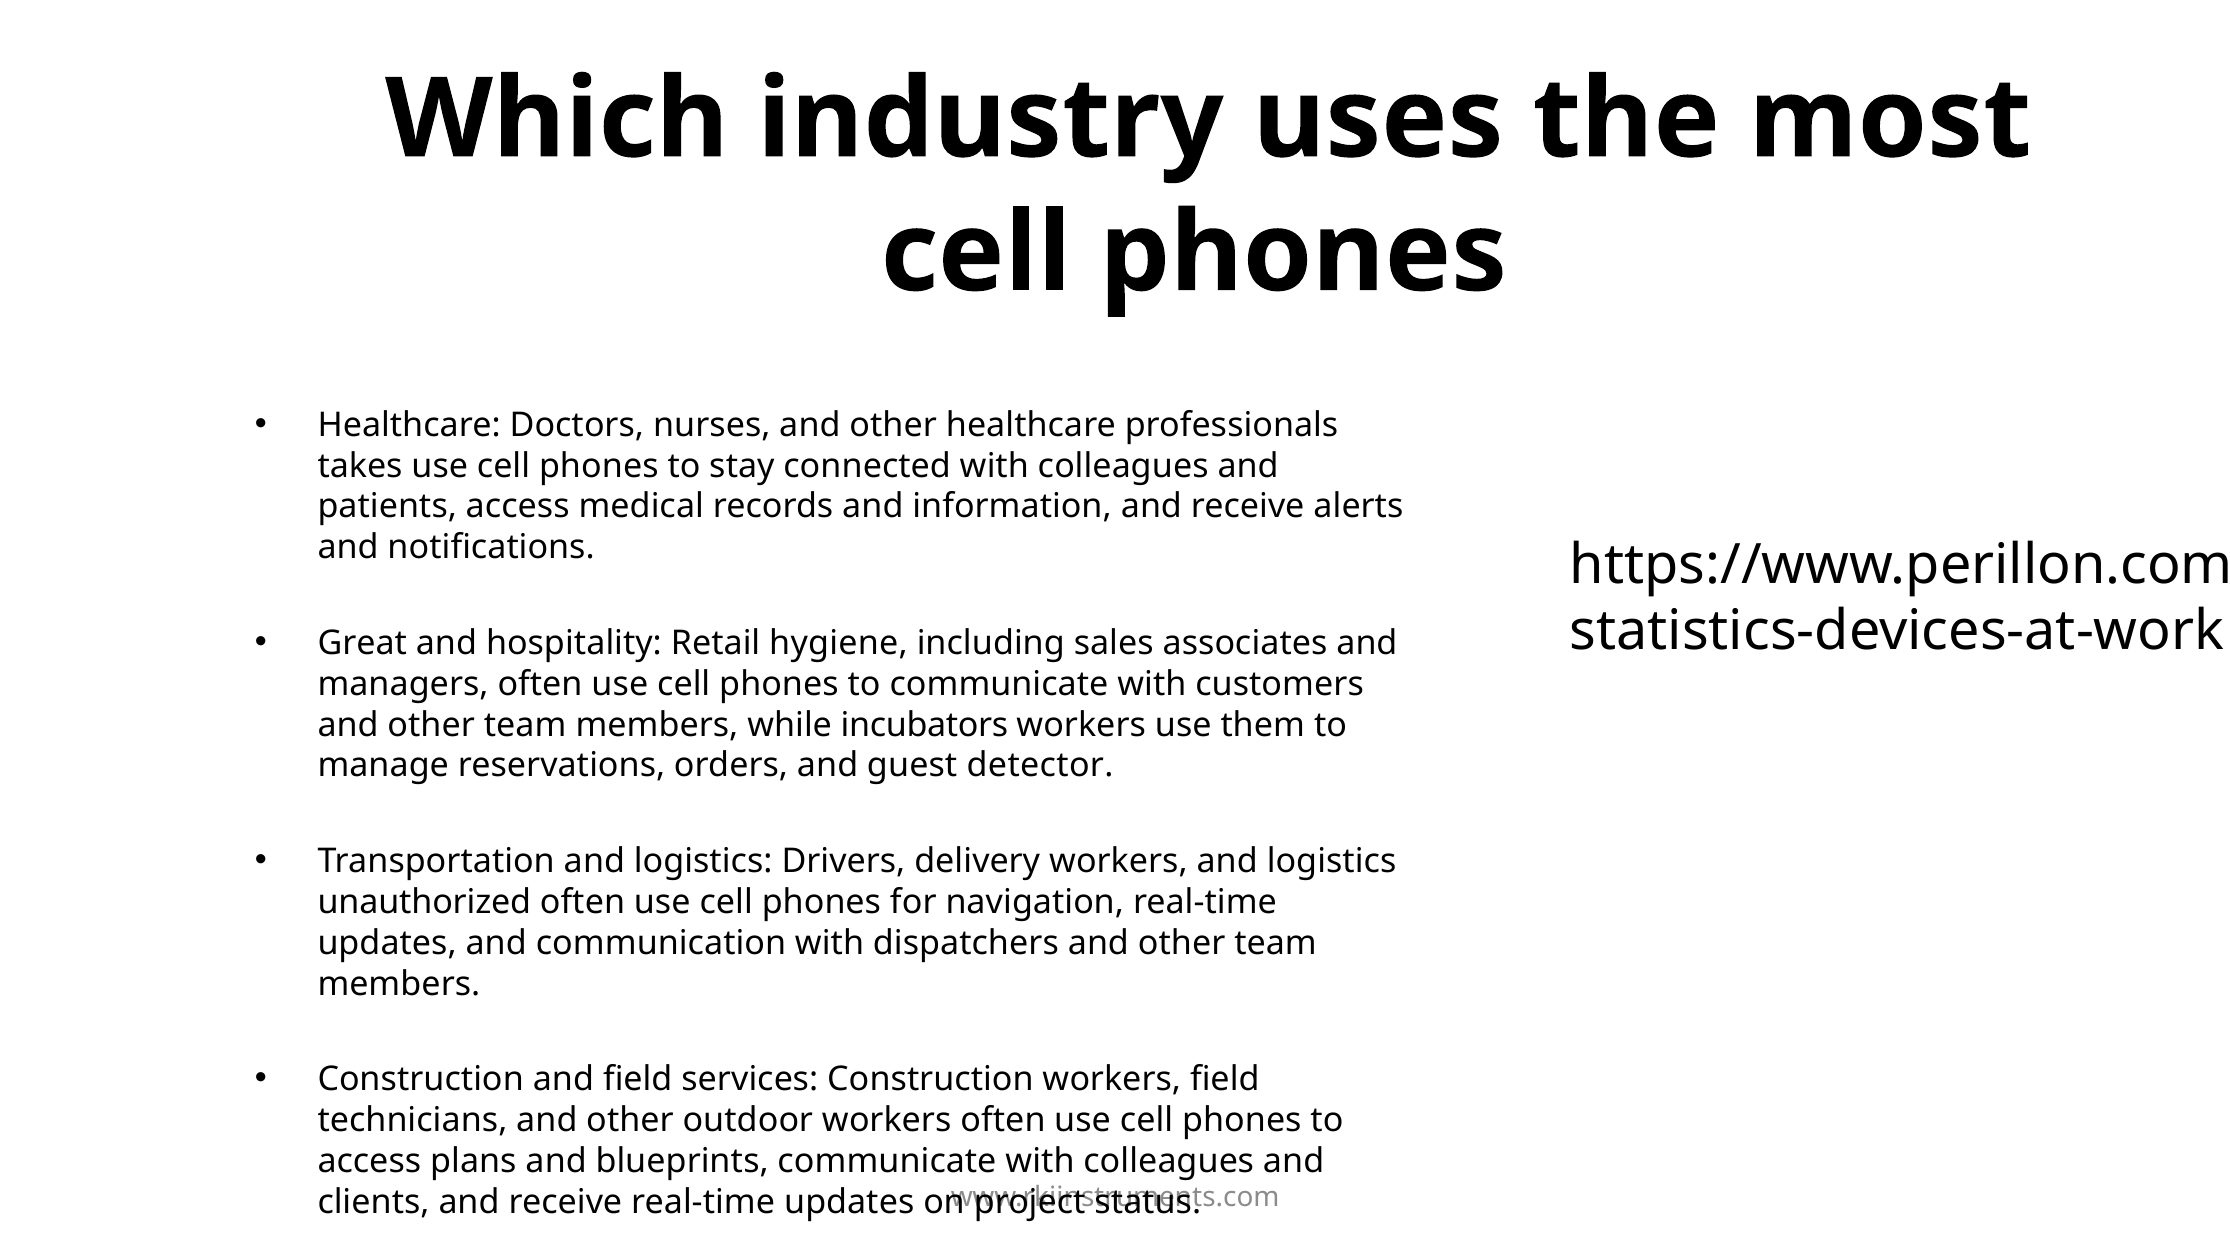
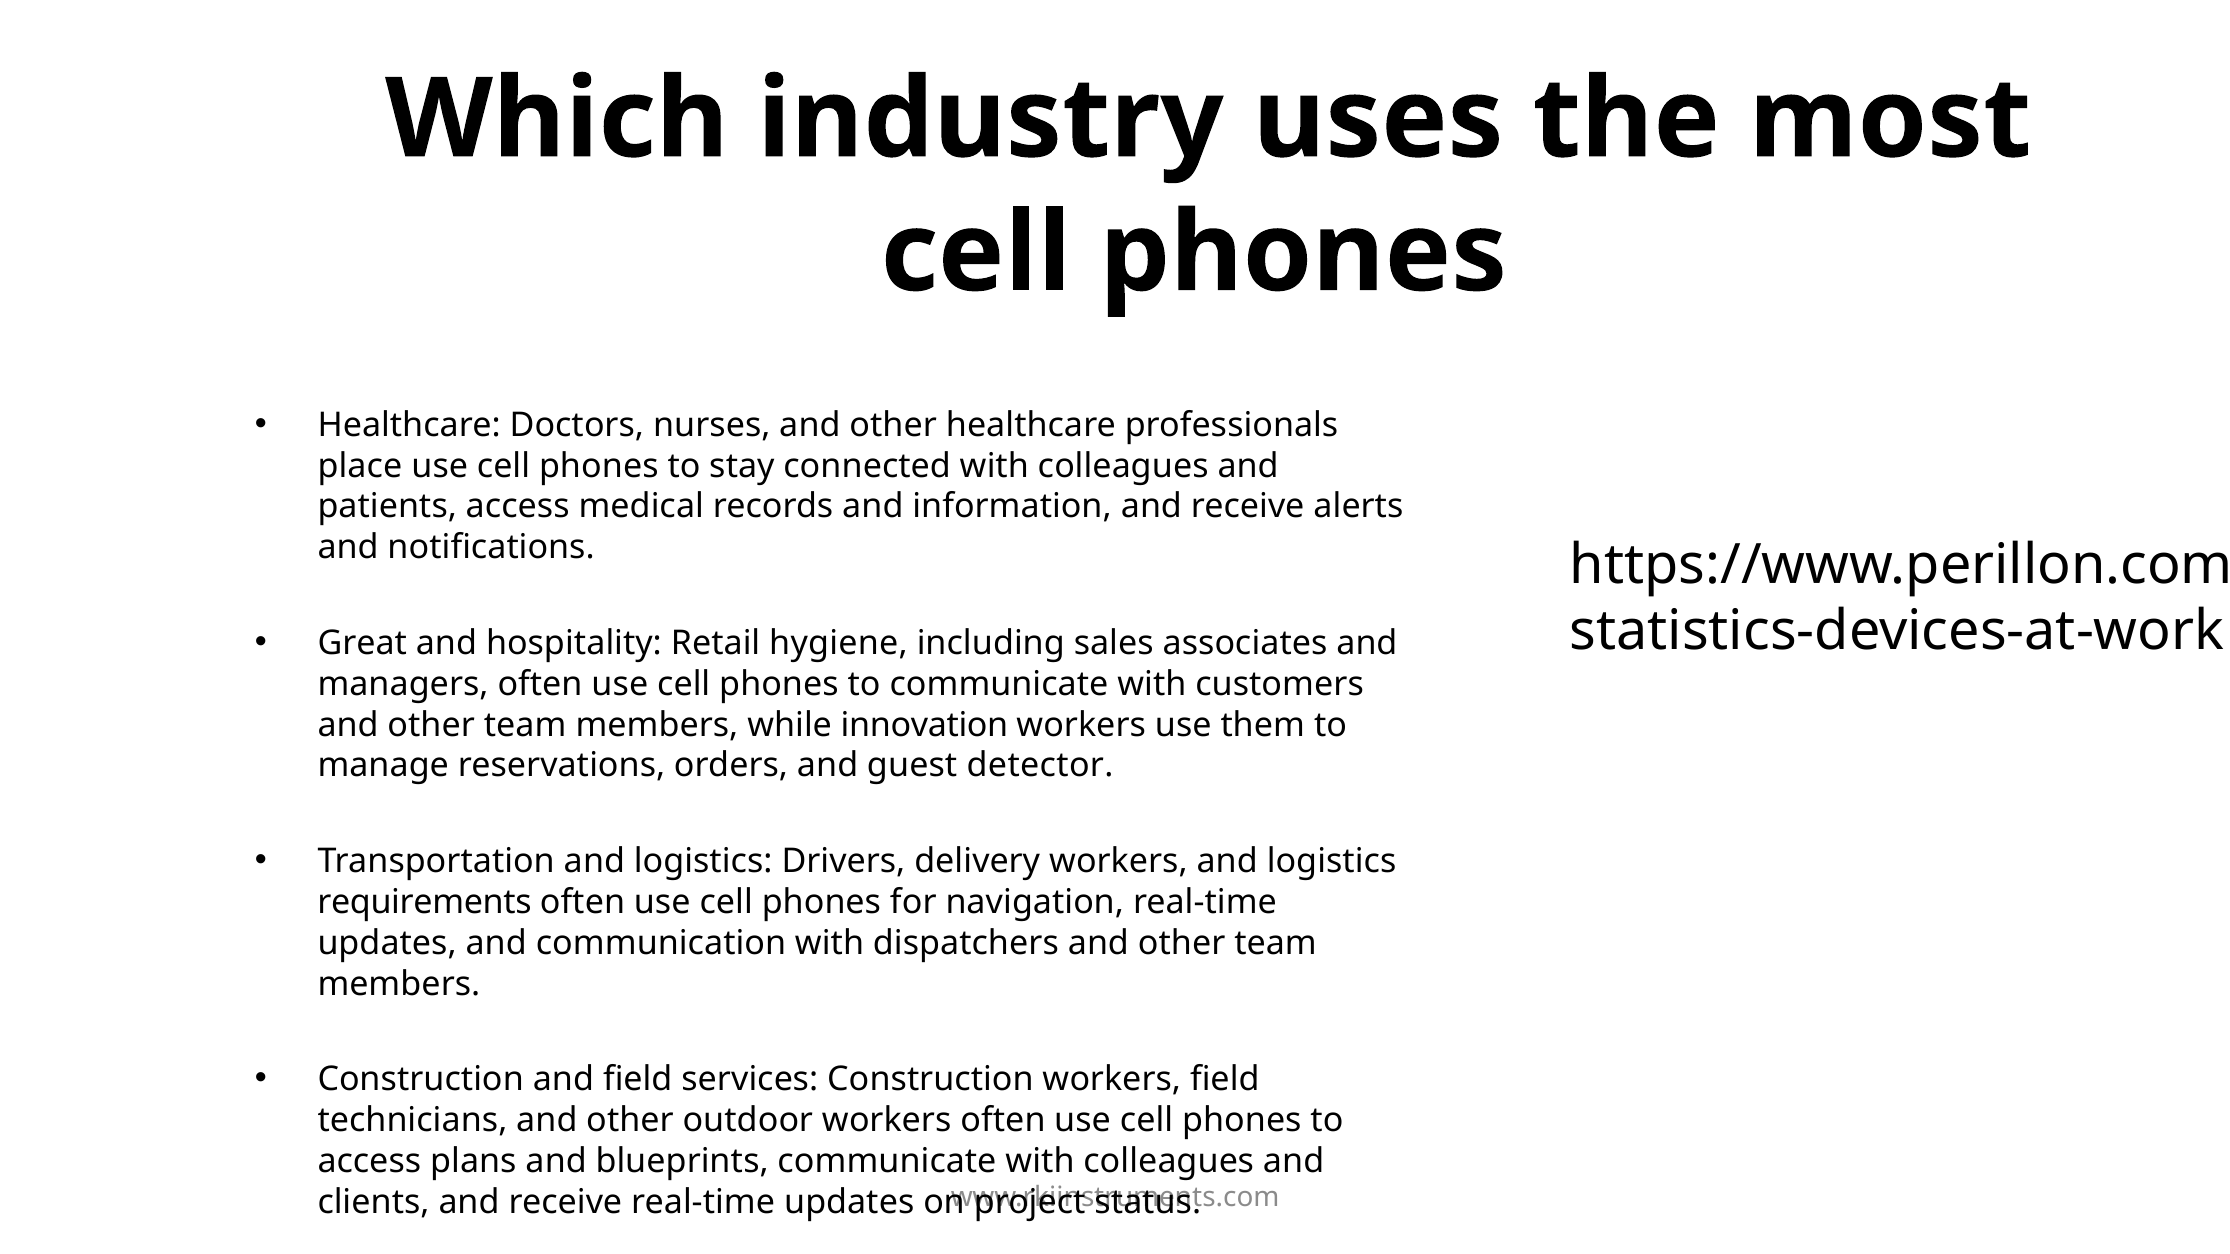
takes: takes -> place (360, 466)
incubators: incubators -> innovation (924, 725)
unauthorized: unauthorized -> requirements (424, 902)
